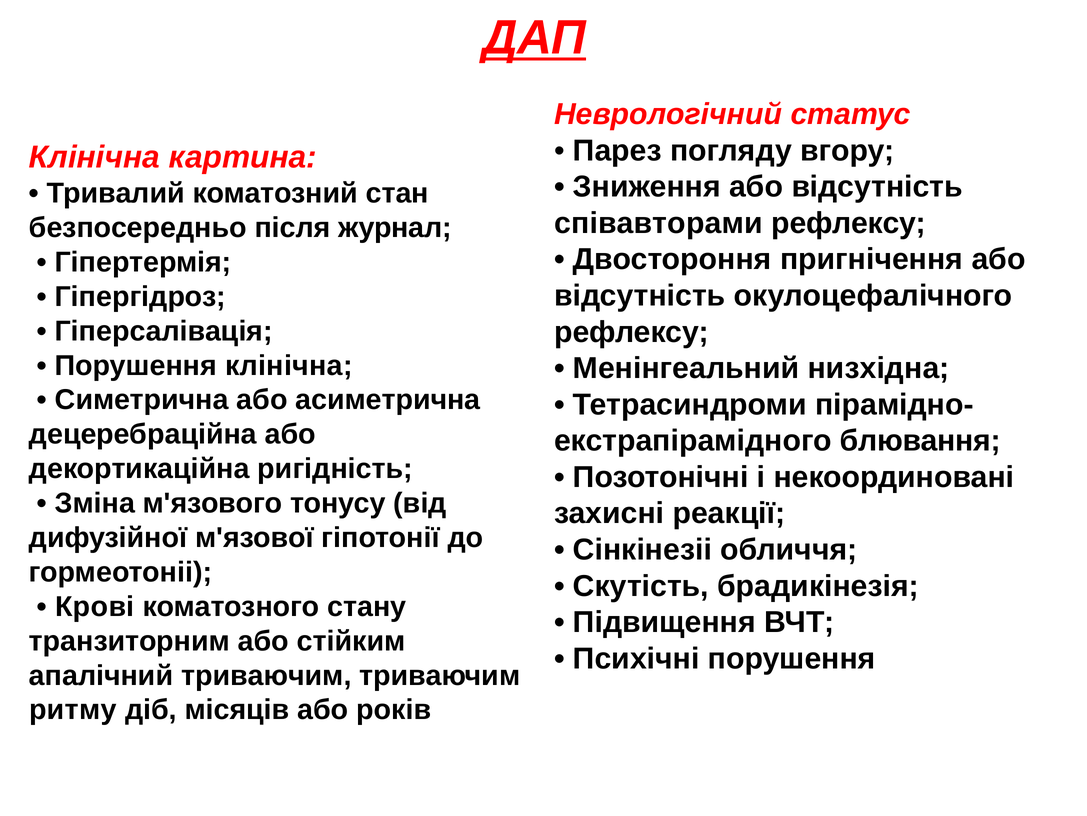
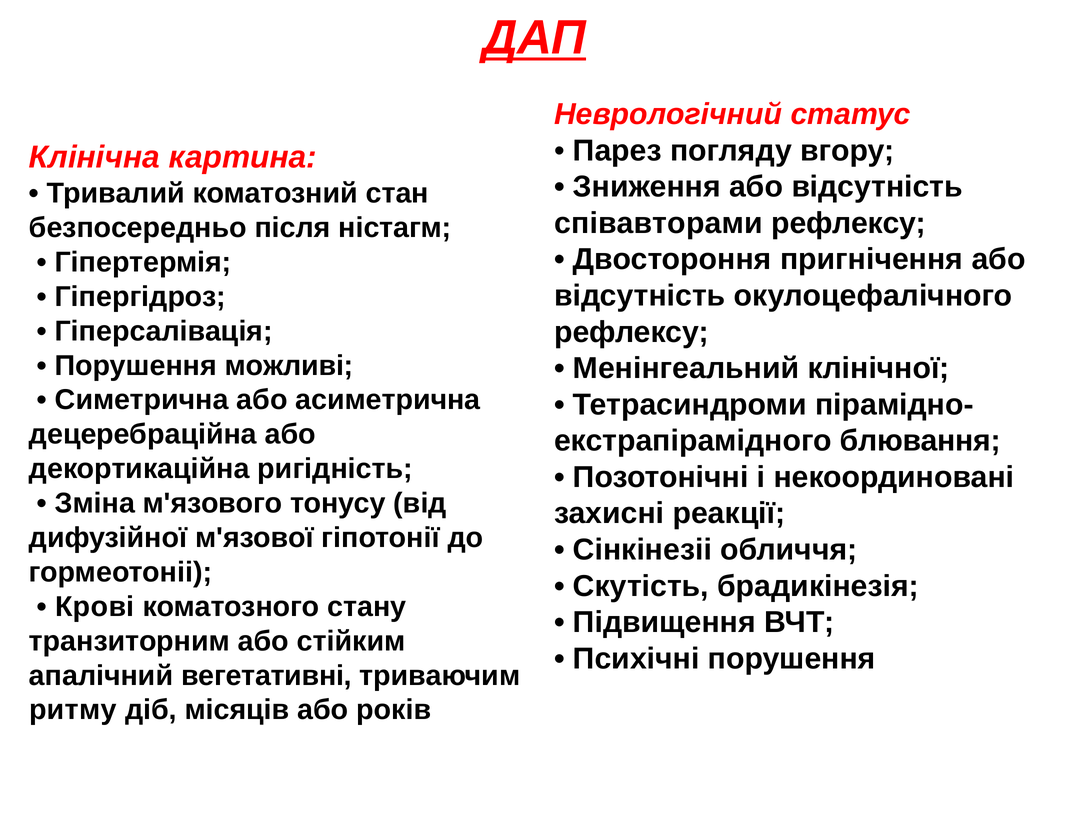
журнал: журнал -> ністагм (395, 228)
Порушення клінічна: клінічна -> можливі (289, 365)
низхідна: низхідна -> клінічної (879, 368)
апалічний триваючим: триваючим -> вегетативні (266, 675)
